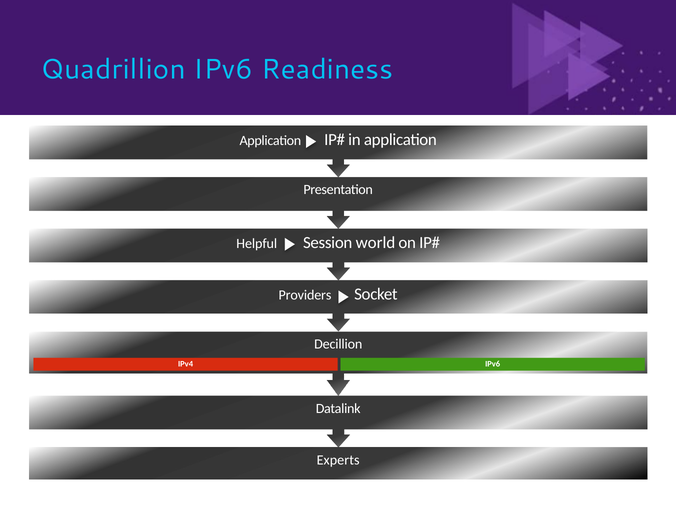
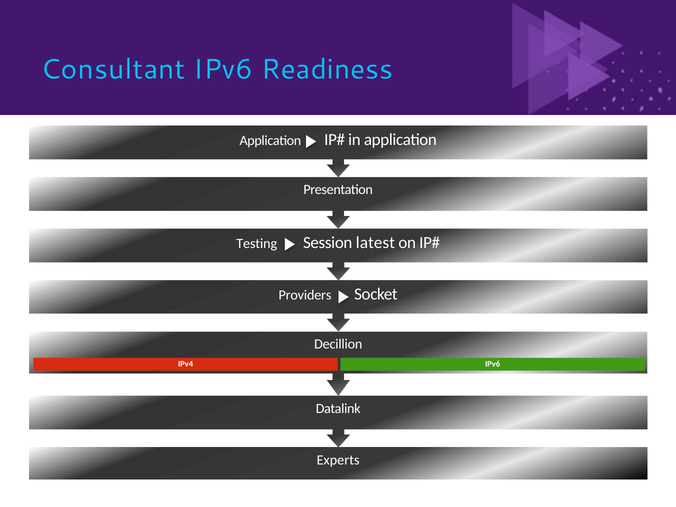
Quadrillion: Quadrillion -> Consultant (113, 69)
Helpful: Helpful -> Testing (257, 244)
world: world -> latest (375, 243)
